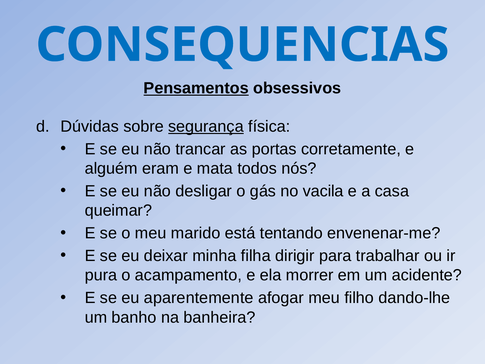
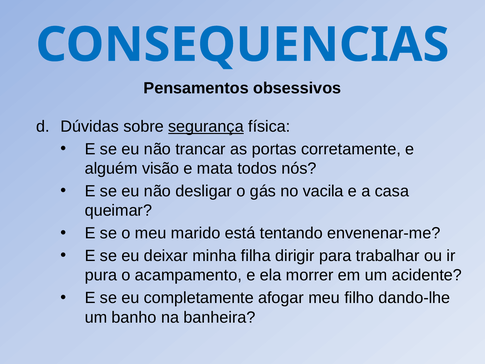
Pensamentos underline: present -> none (196, 88)
eram: eram -> visão (161, 168)
aparentemente: aparentemente -> completamente (199, 298)
